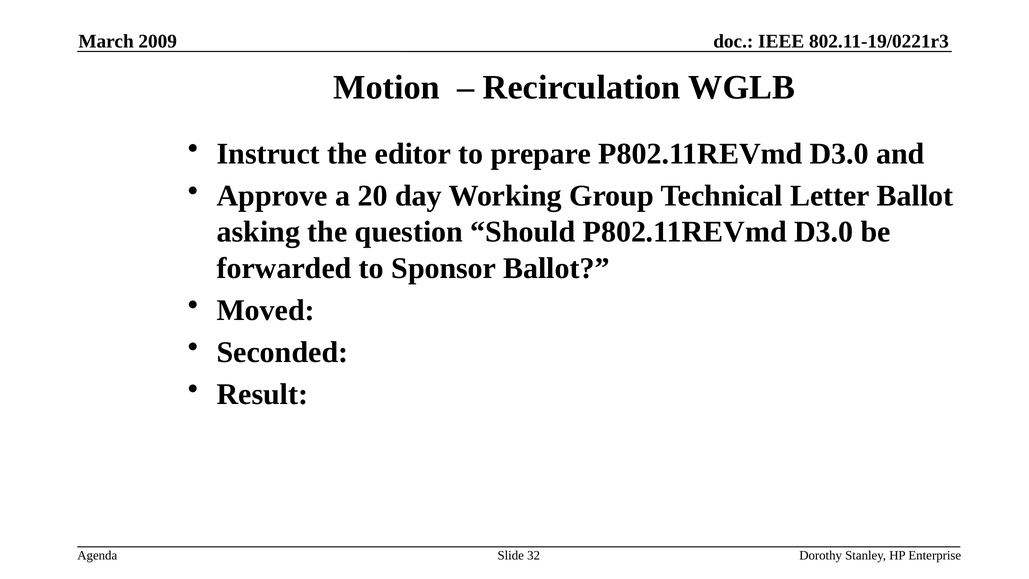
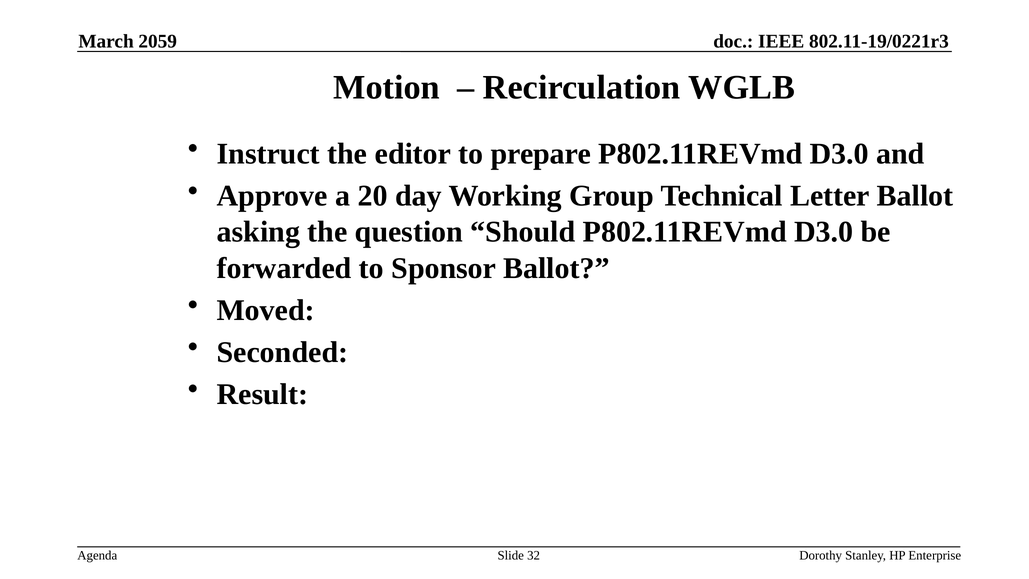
2009: 2009 -> 2059 (158, 41)
